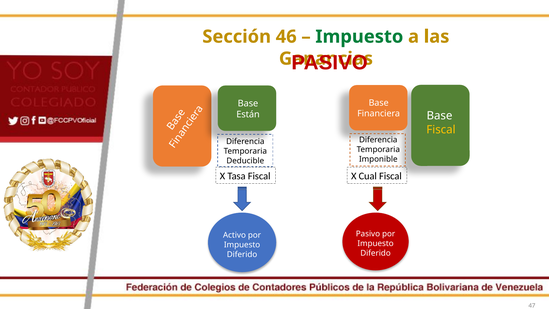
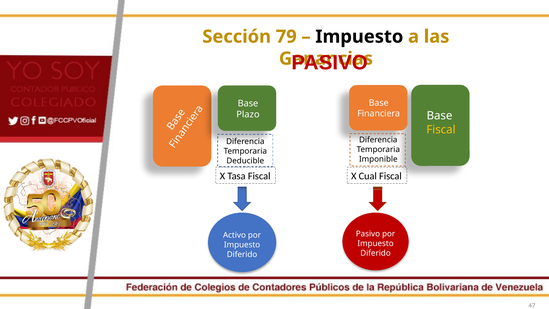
46: 46 -> 79 (286, 37)
Impuesto colour: green -> black (359, 37)
Están: Están -> Plazo (248, 114)
